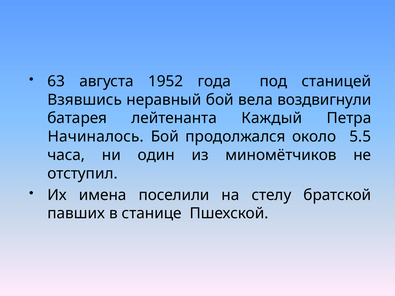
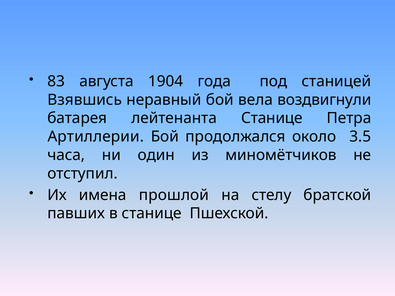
63: 63 -> 83 (56, 81)
1952: 1952 -> 1904 (166, 81)
лейтенанта Каждый: Каждый -> Станице (272, 118)
Начиналось: Начиналось -> Артиллерии (96, 137)
5.5: 5.5 -> 3.5 (360, 137)
поселили: поселили -> прошлой (174, 195)
